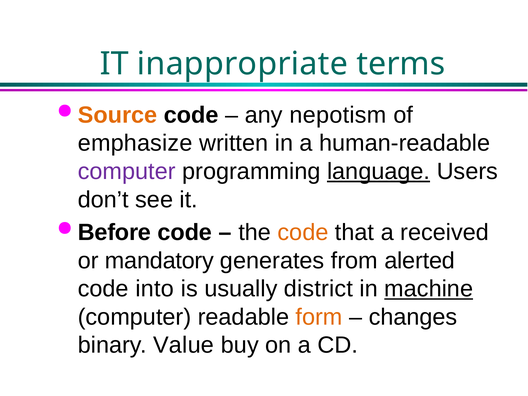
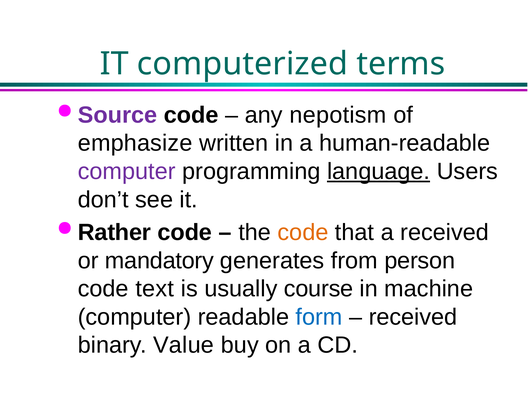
inappropriate: inappropriate -> computerized (242, 64)
Source colour: orange -> purple (118, 115)
Before: Before -> Rather (114, 232)
alerted: alerted -> person (420, 261)
into: into -> text (155, 289)
district: district -> course (319, 289)
machine underline: present -> none (429, 289)
form colour: orange -> blue (319, 317)
changes: changes -> received (413, 317)
